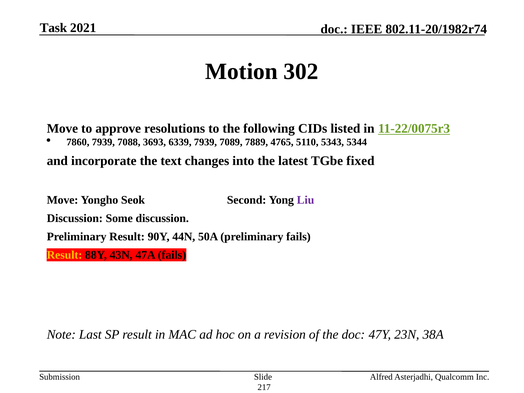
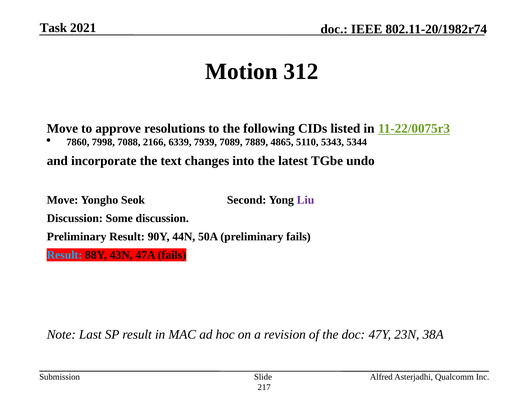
302: 302 -> 312 (301, 71)
7860 7939: 7939 -> 7998 (103, 142)
3693: 3693 -> 2166 (154, 142)
4765: 4765 -> 4865 (282, 142)
fixed: fixed -> undo (360, 161)
Result colour: yellow -> light blue (64, 255)
